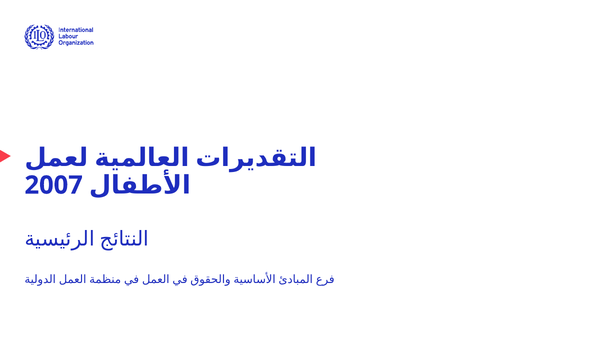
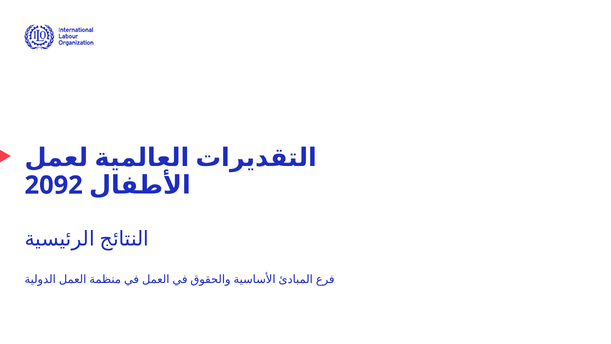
2007: 2007 -> 2092 (54, 185)
